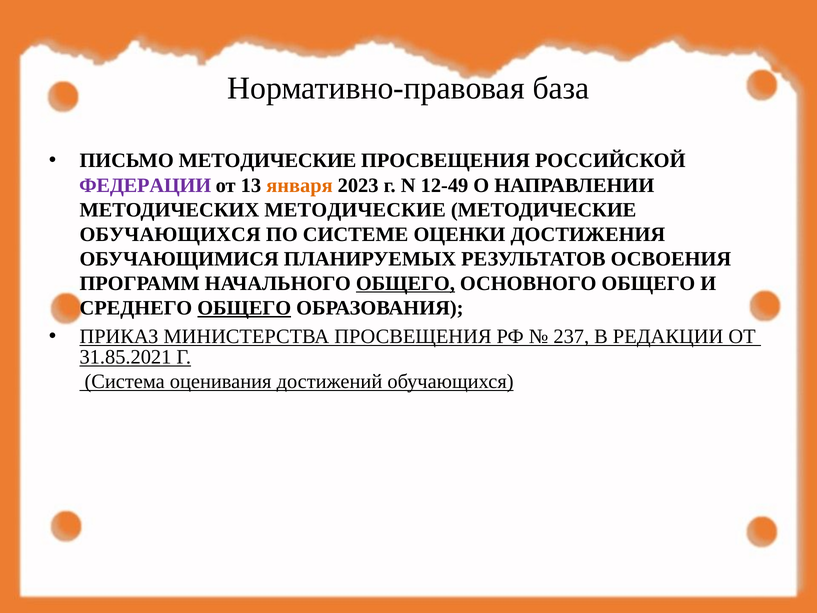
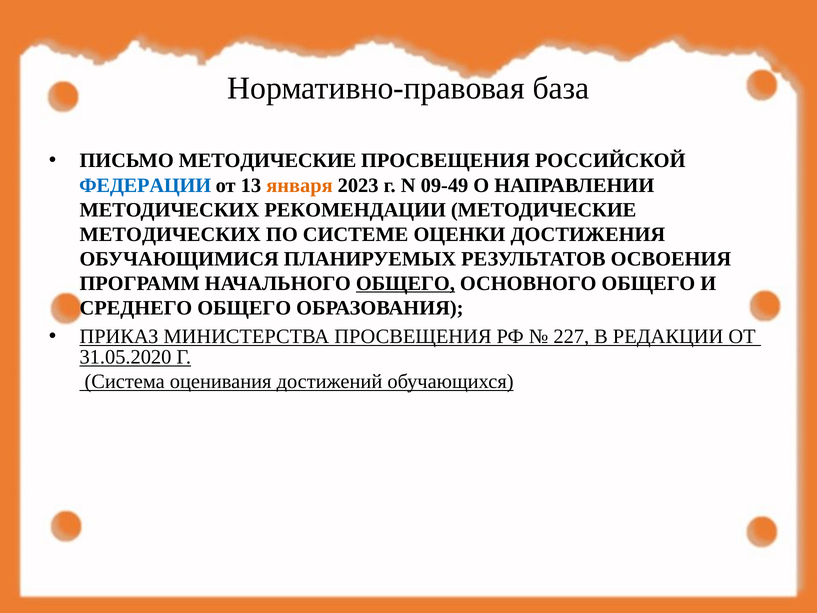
ФЕДЕРАЦИИ colour: purple -> blue (145, 185)
12-49: 12-49 -> 09-49 (444, 185)
МЕТОДИЧЕСКИХ МЕТОДИЧЕСКИЕ: МЕТОДИЧЕСКИЕ -> РЕКОМЕНДАЦИИ (355, 210)
ОБУЧАЮЩИХСЯ: ОБУЧАЮЩИХСЯ -> МЕТОДИЧЕСКИХ (170, 234)
ОБЩЕГО underline: present -> none (244, 308)
237: 237 -> 227 (571, 336)
31.85.2021: 31.85.2021 -> 31.05.2020 (125, 357)
